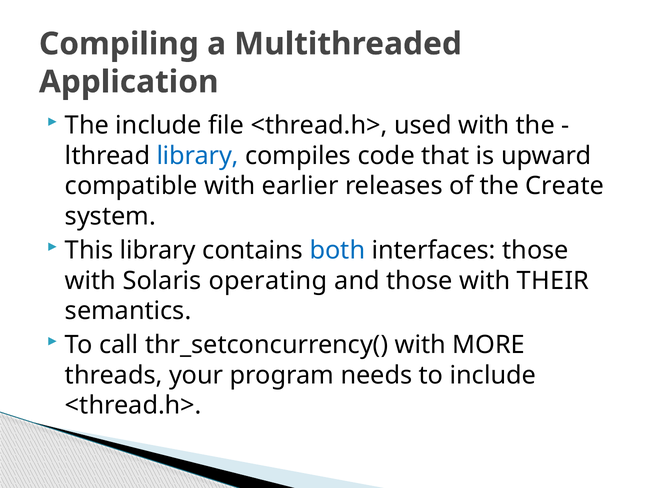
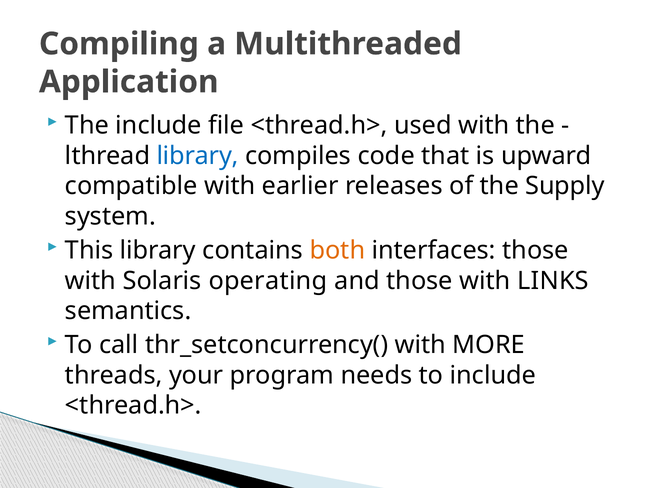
Create: Create -> Supply (565, 186)
both colour: blue -> orange (337, 250)
THEIR: THEIR -> LINKS (553, 281)
